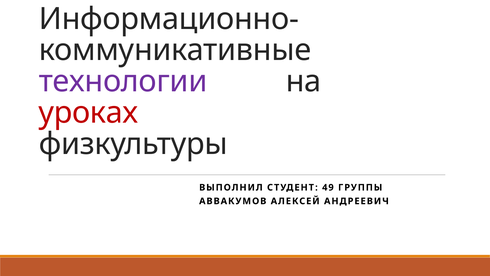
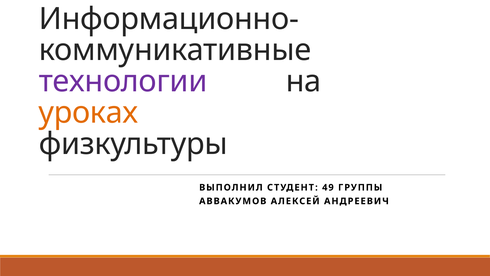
уроках colour: red -> orange (88, 113)
